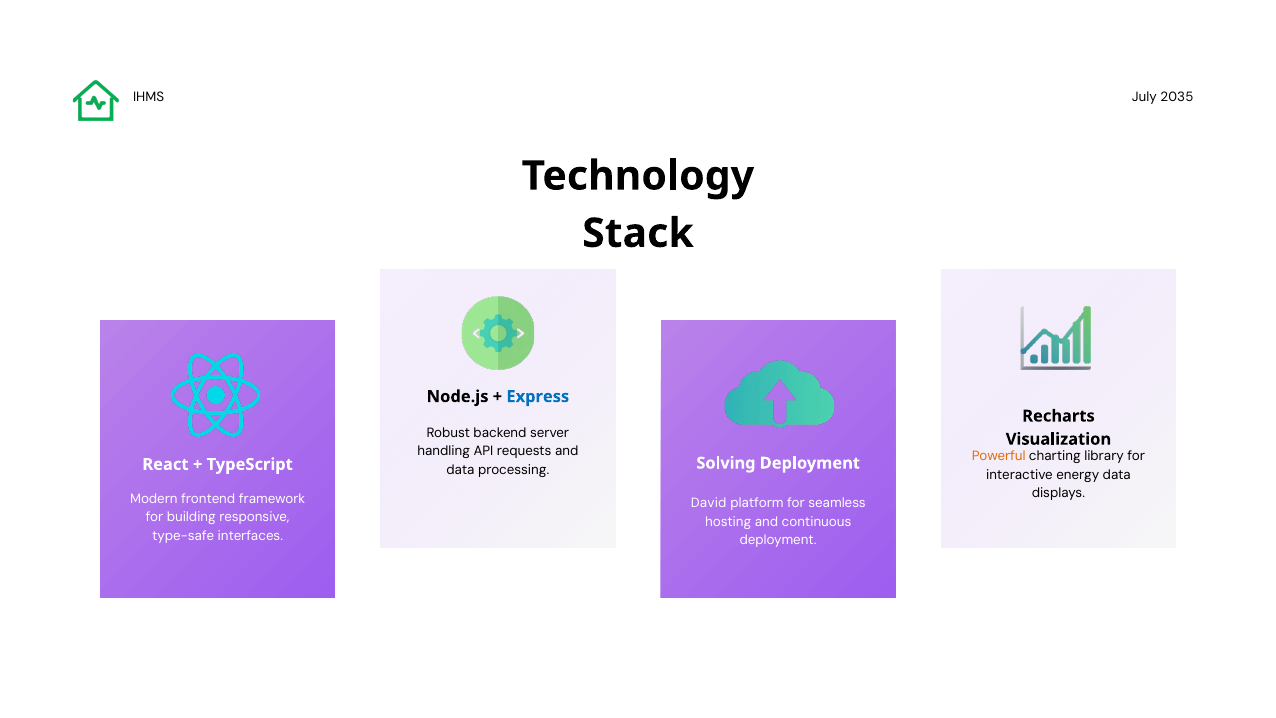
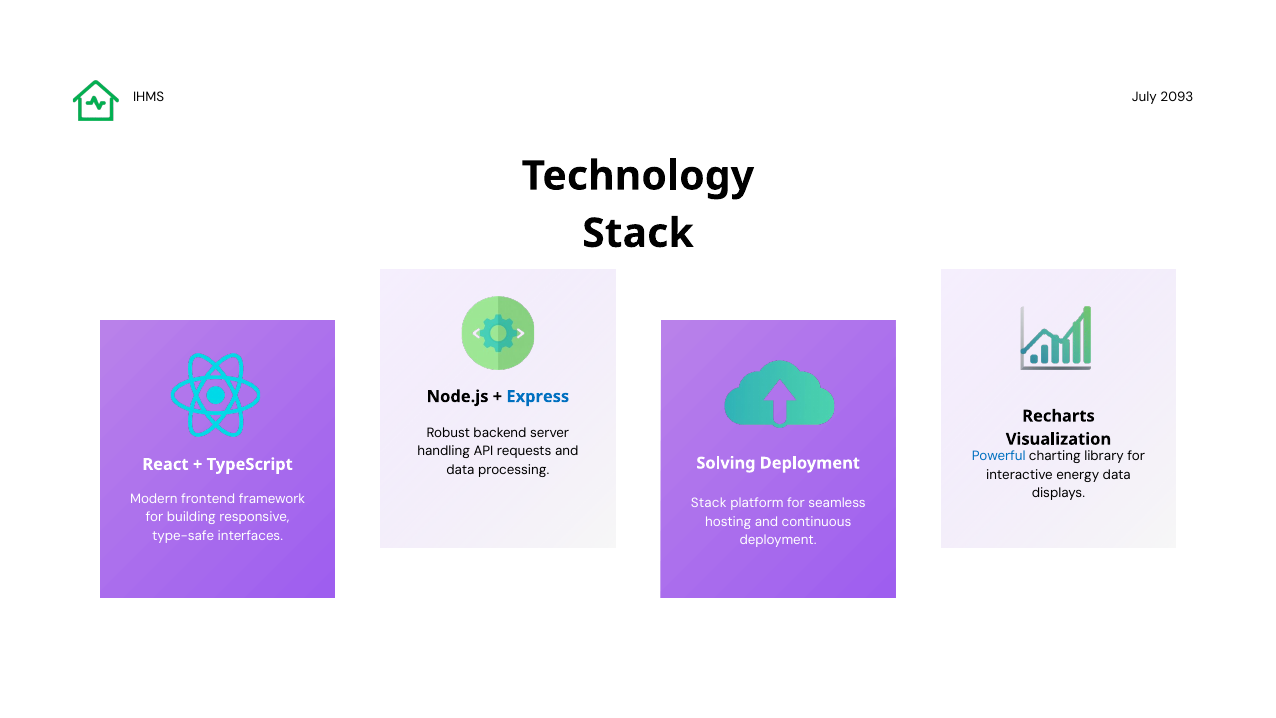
2035: 2035 -> 2093 (1177, 97)
Powerful colour: orange -> blue (999, 456)
David: David -> Stack (709, 503)
